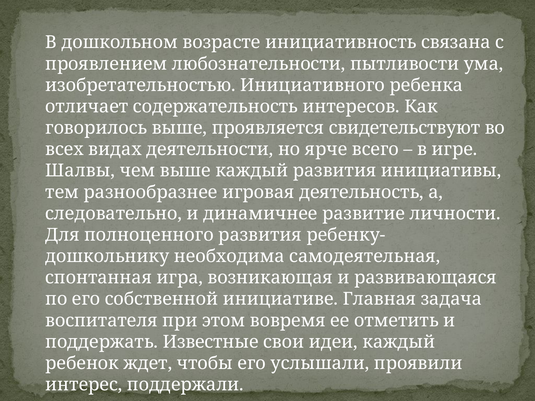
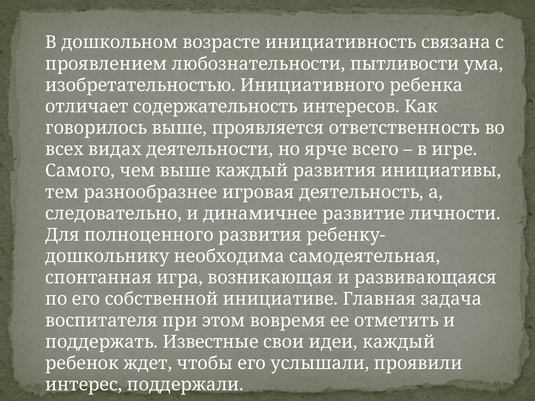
свидетельствуют: свидетельствуют -> ответственность (404, 128)
Шалвы: Шалвы -> Самого (80, 171)
